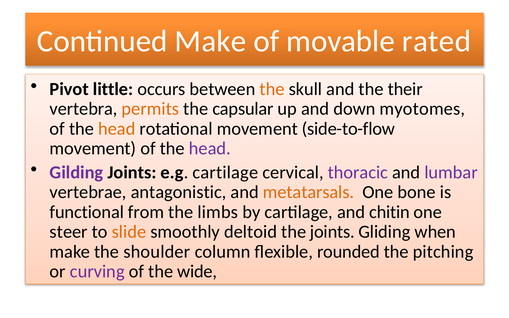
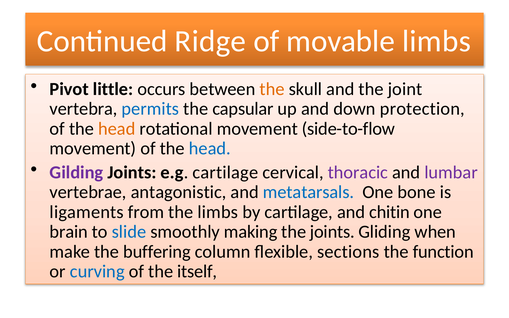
Continued Make: Make -> Ridge (210, 41)
movable rated: rated -> limbs (437, 41)
their: their -> joint (405, 89)
permits colour: orange -> blue (150, 109)
myotomes: myotomes -> protection (422, 109)
head colour: purple -> blue (210, 149)
metatarsals colour: orange -> blue (309, 192)
functional: functional -> ligaments (87, 212)
steer: steer -> brain (69, 232)
slide colour: orange -> blue (129, 232)
deltoid: deltoid -> making (251, 232)
shoulder: shoulder -> buffering (157, 252)
rounded: rounded -> sections (348, 252)
pitching: pitching -> function (443, 252)
curving colour: purple -> blue (97, 272)
wide: wide -> itself (197, 272)
